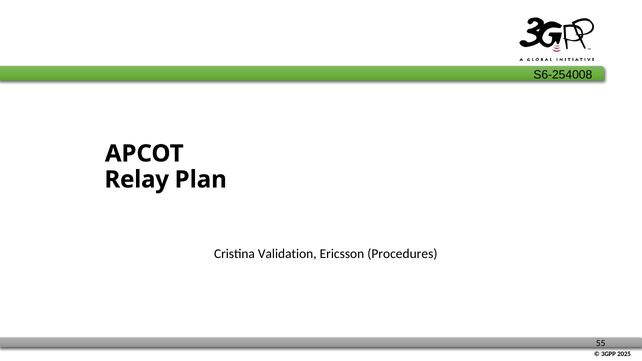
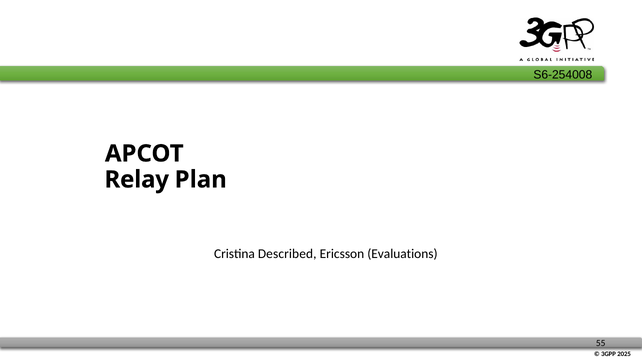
Validation: Validation -> Described (287, 254)
Procedures: Procedures -> Evaluations (402, 254)
